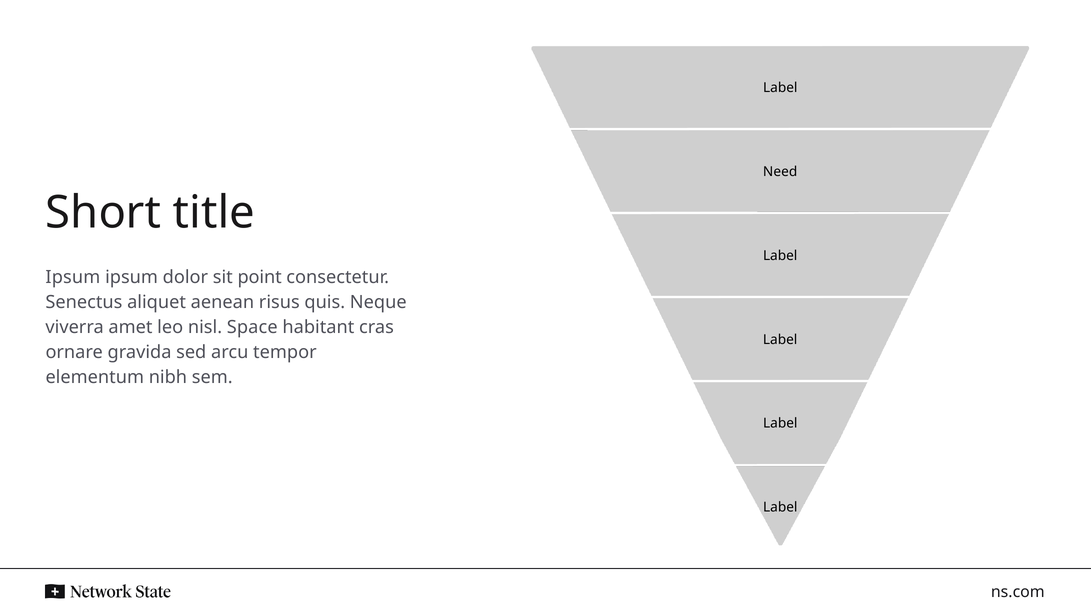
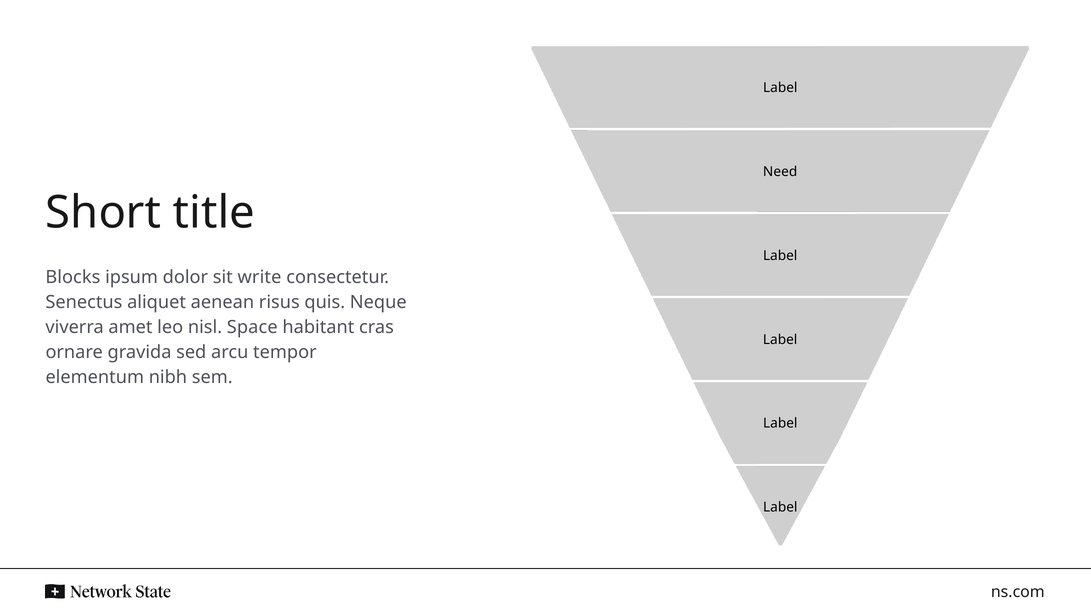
Ipsum: Ipsum -> Blocks (73, 277)
point: point -> write (259, 277)
